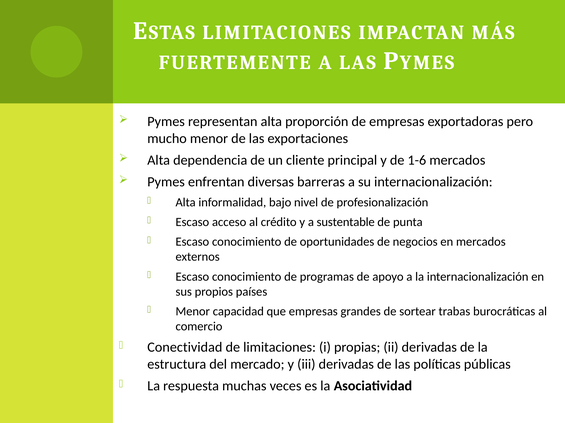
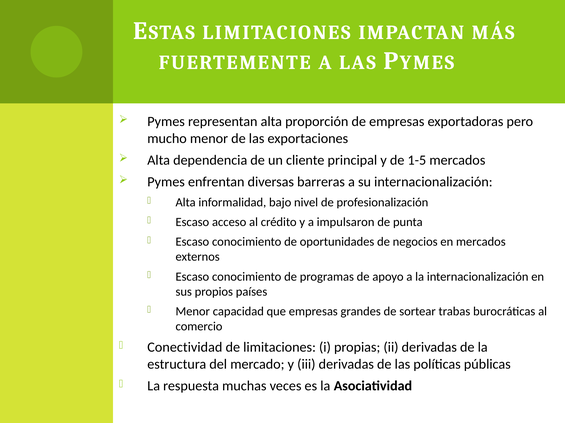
1-6: 1-6 -> 1-5 (417, 160)
sustentable: sustentable -> impulsaron (346, 222)
